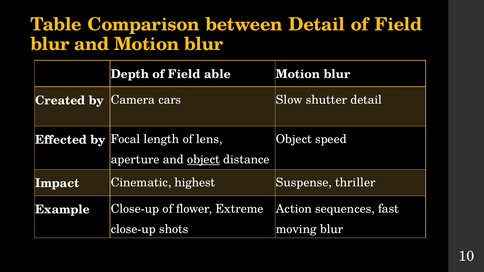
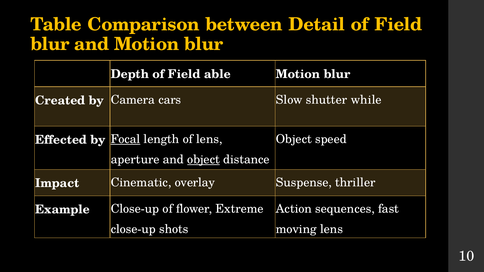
shutter detail: detail -> while (366, 100)
Focal underline: none -> present (125, 139)
highest: highest -> overlay (195, 183)
moving blur: blur -> lens (332, 229)
